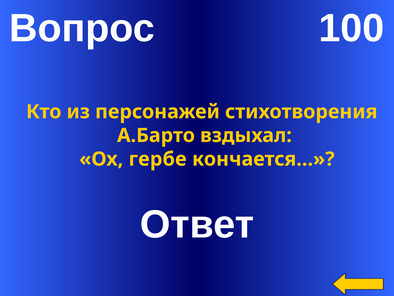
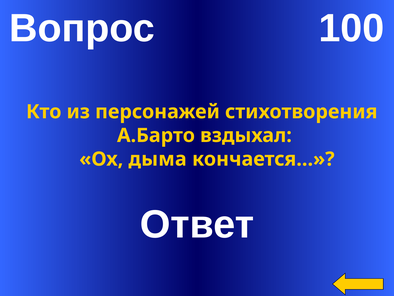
гербе: гербе -> дыма (158, 159)
